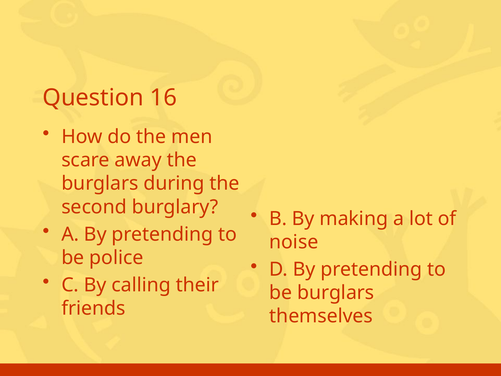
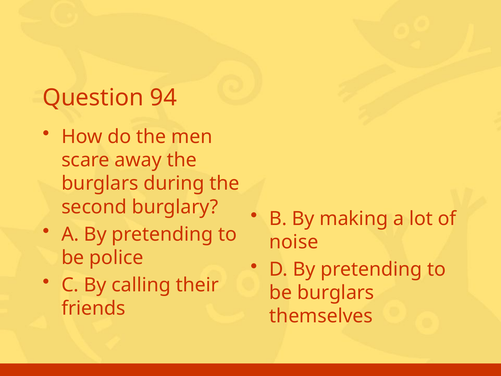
16: 16 -> 94 (163, 98)
